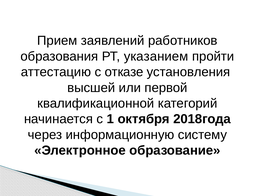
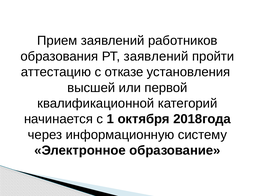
РТ указанием: указанием -> заявлений (156, 56)
